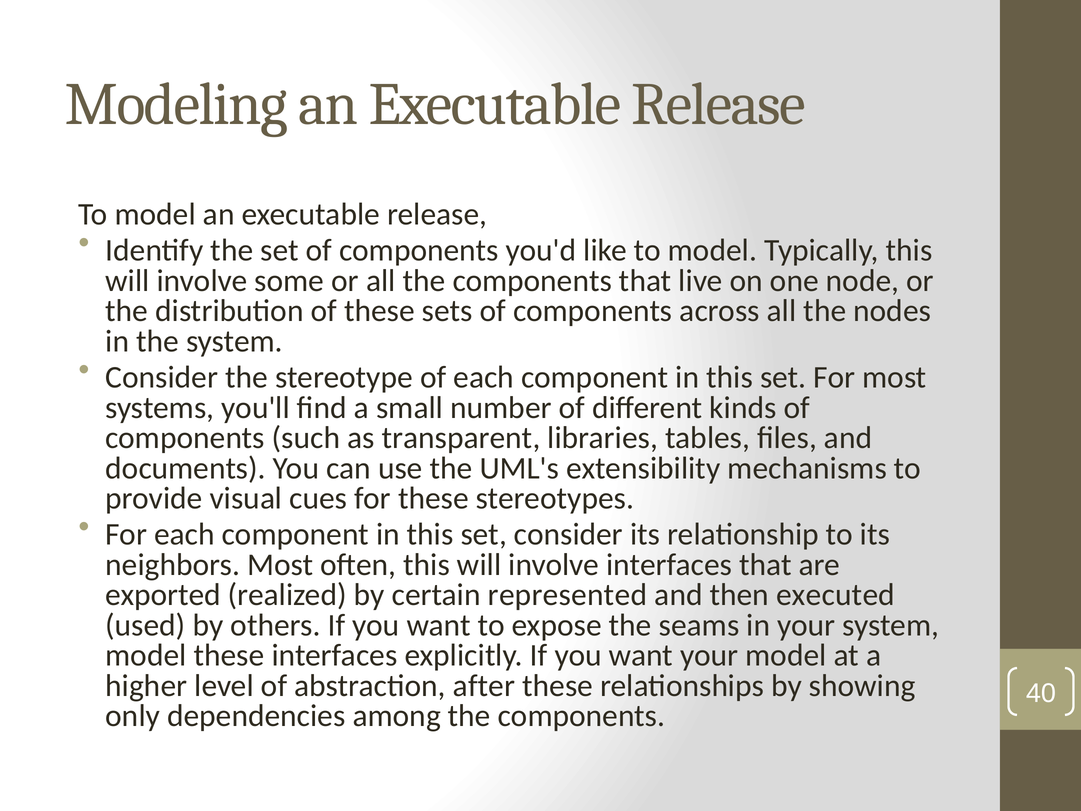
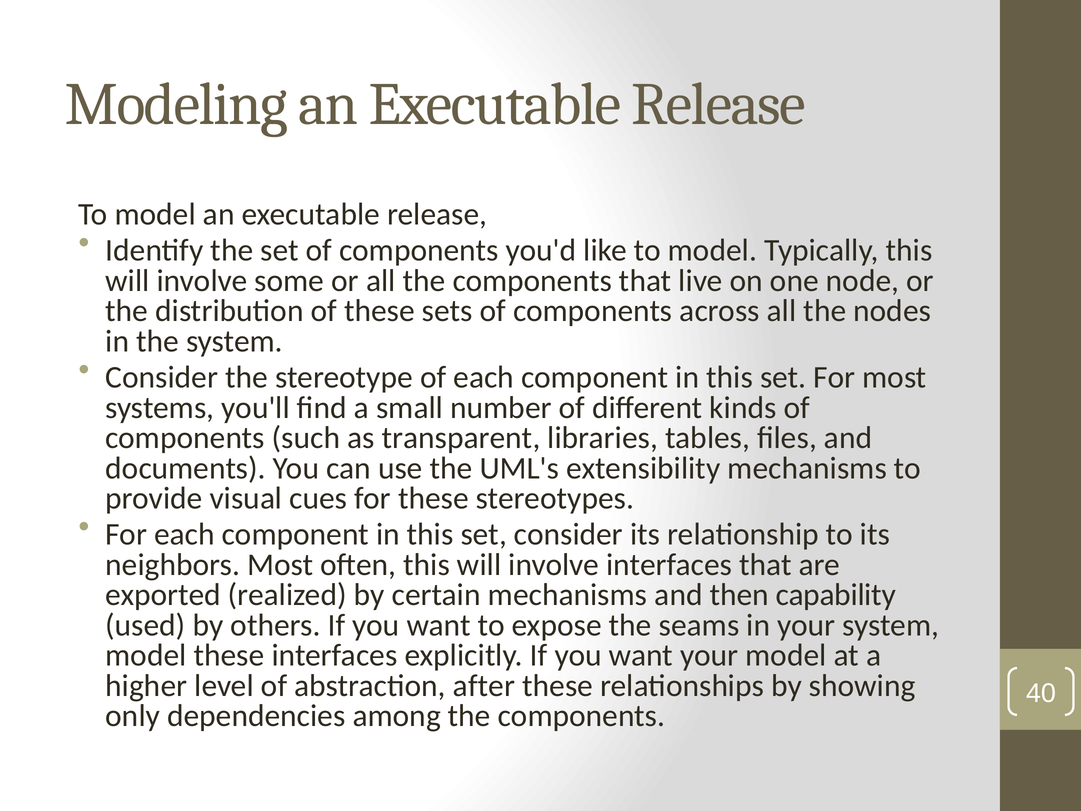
certain represented: represented -> mechanisms (568, 595)
executed: executed -> capability (836, 595)
